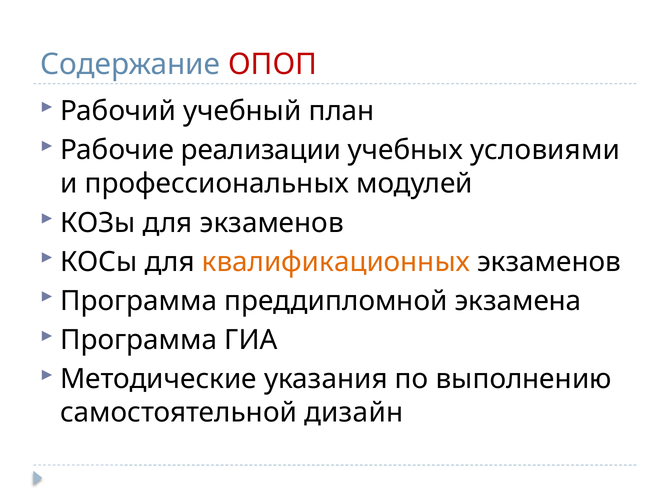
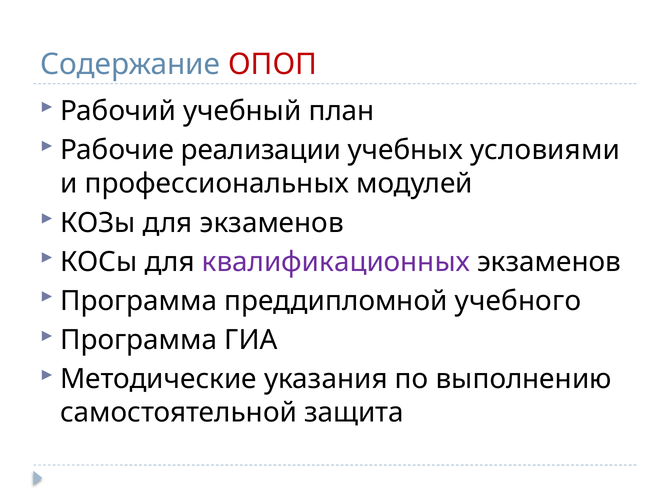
квалификационных colour: orange -> purple (336, 262)
экзамена: экзамена -> учебного (518, 301)
дизайн: дизайн -> защита (354, 413)
